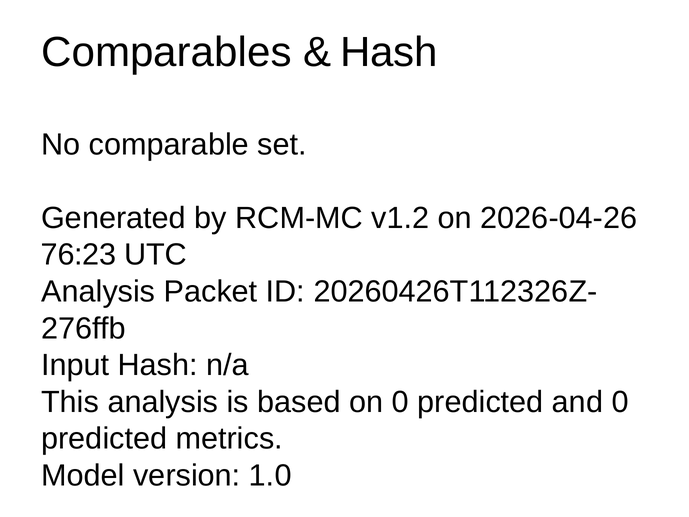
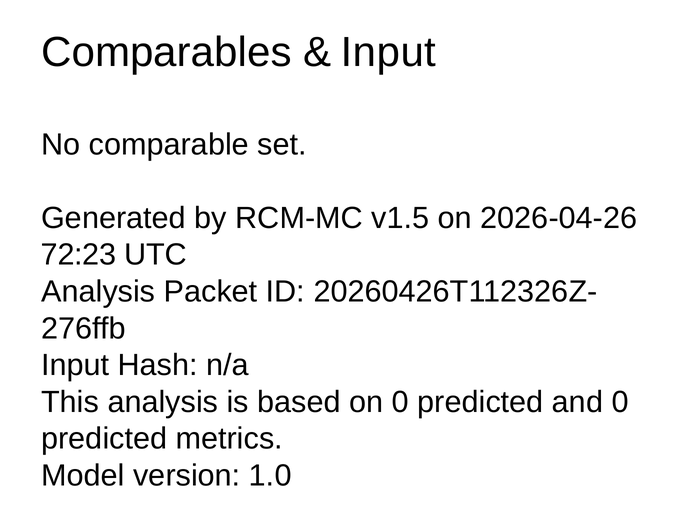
Hash: Hash -> Input (388, 52)
v1.2: v1.2 -> v1.5 (400, 218)
76:23: 76:23 -> 72:23 (79, 255)
